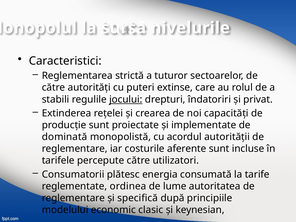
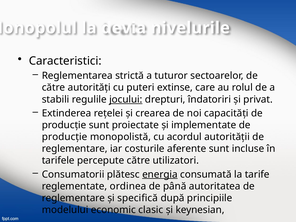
sursă: sursă -> devia (124, 28)
dominată: dominată -> producție (65, 137)
energia underline: none -> present (160, 174)
lume: lume -> până (175, 186)
